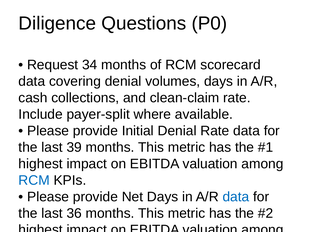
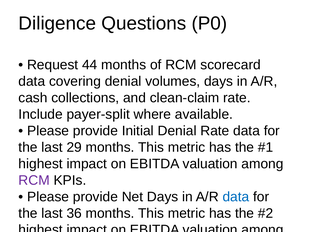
34: 34 -> 44 (90, 65)
39: 39 -> 29 (74, 147)
RCM colour: blue -> purple (34, 180)
